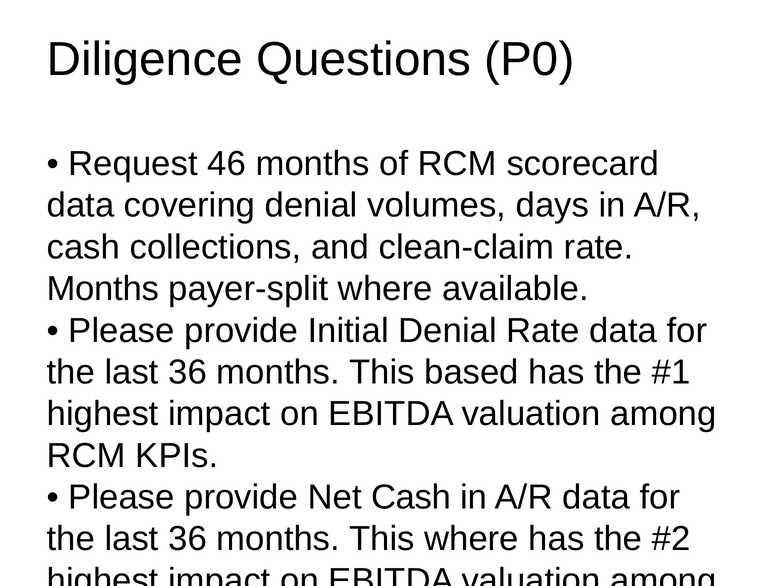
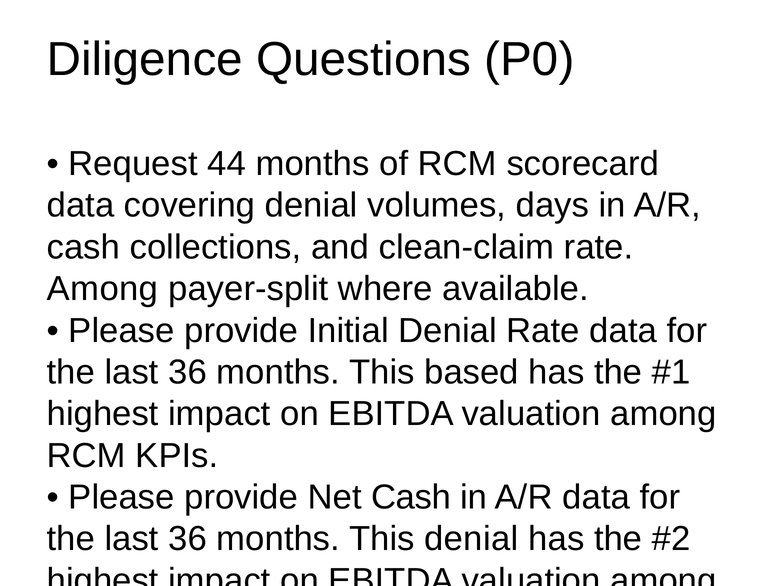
46: 46 -> 44 (227, 164)
Months: Months -> Among (103, 289)
This where: where -> denial (471, 539)
